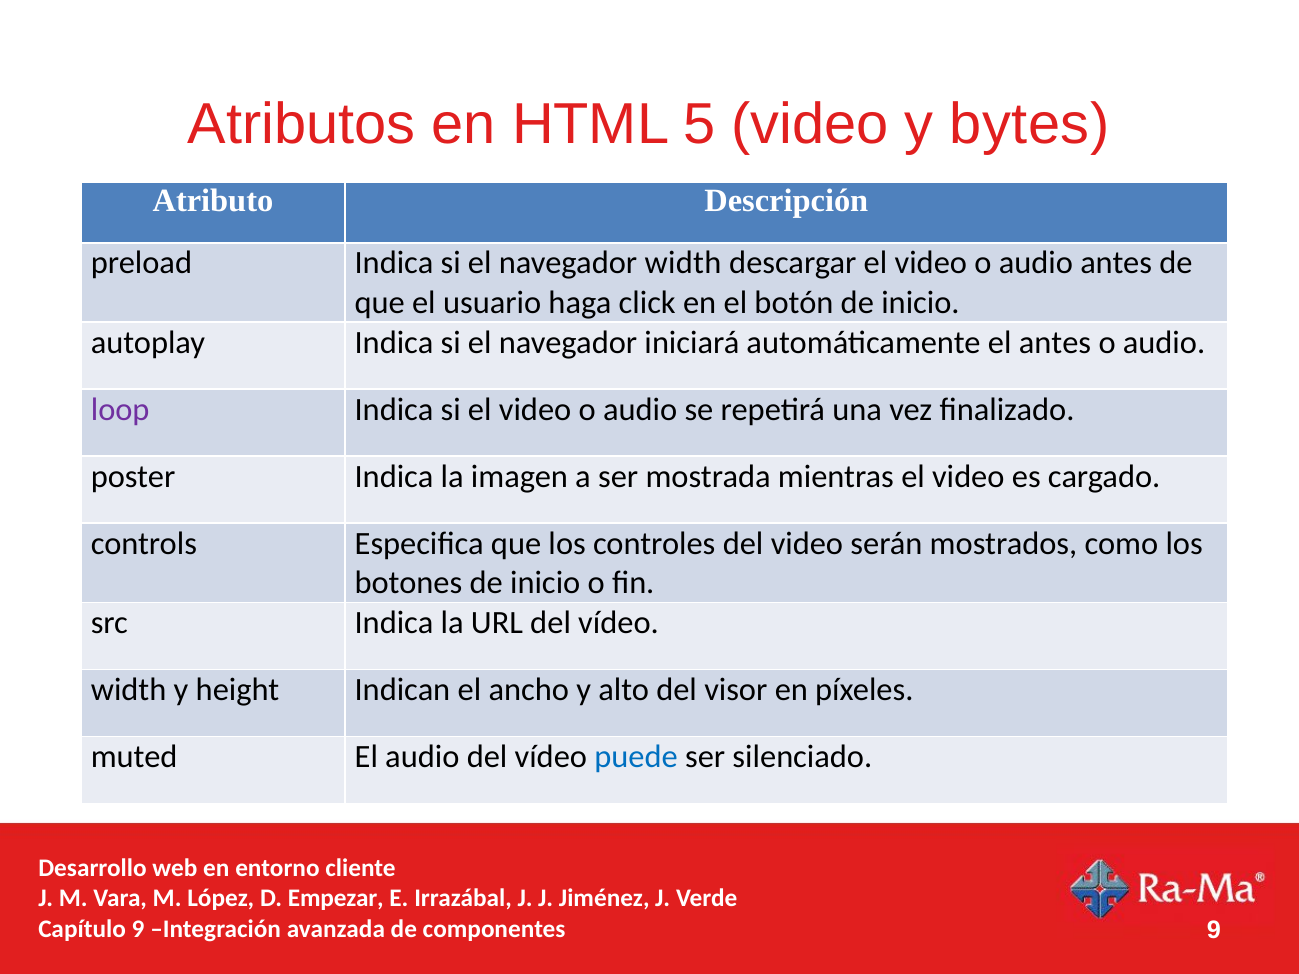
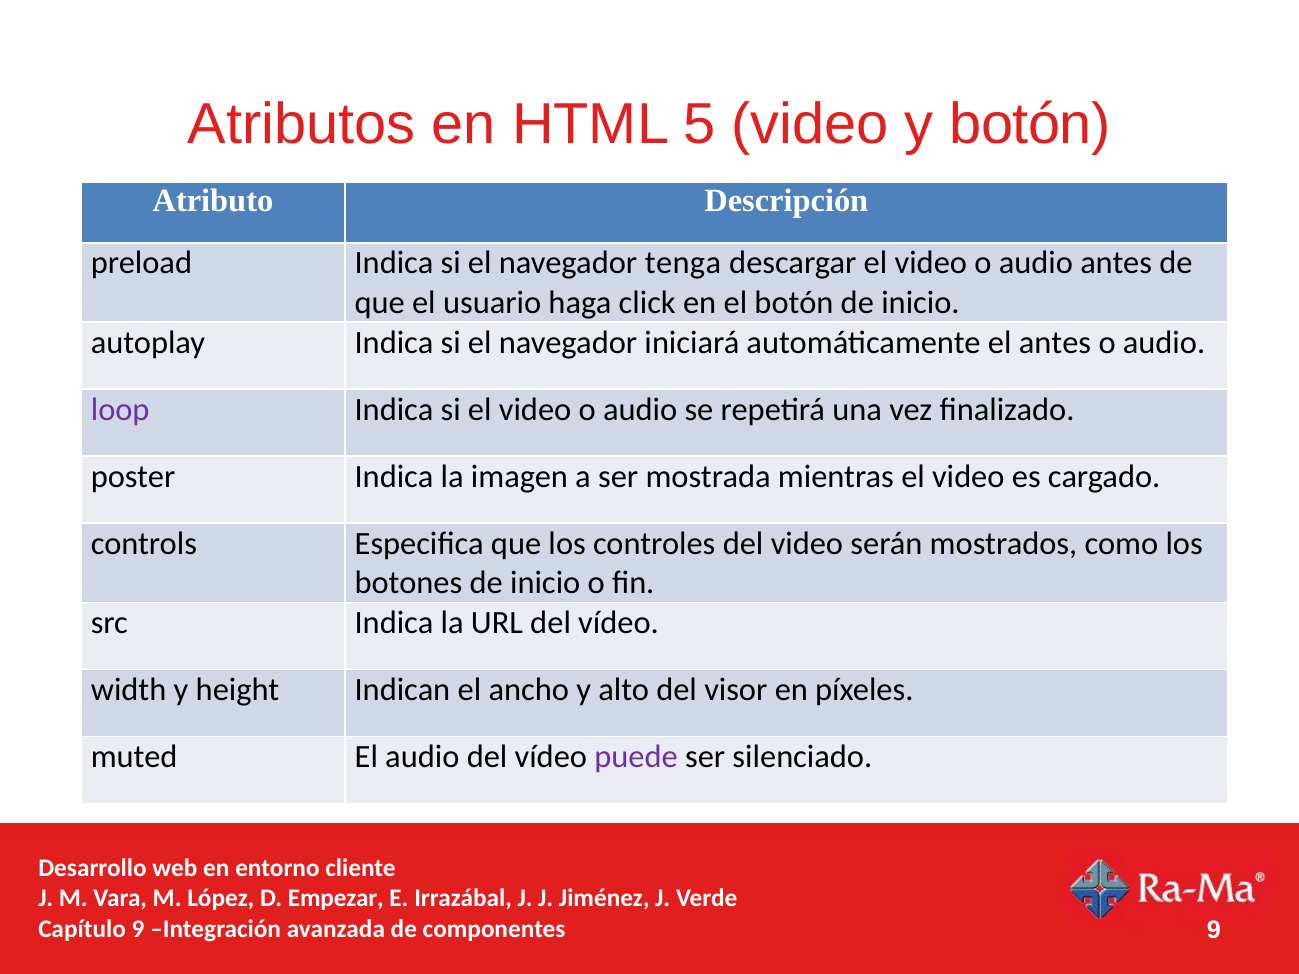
y bytes: bytes -> botón (1030, 124)
navegador width: width -> tenga (683, 263)
puede colour: blue -> purple (636, 757)
